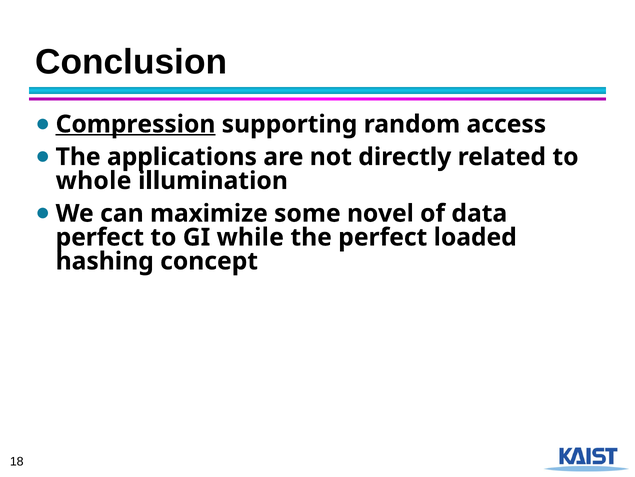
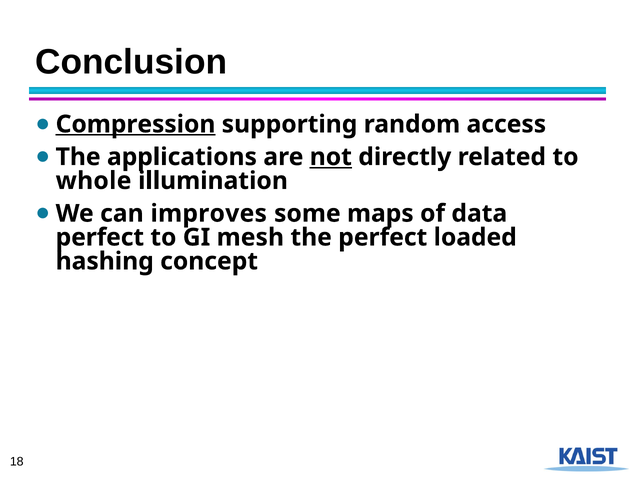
not underline: none -> present (331, 157)
maximize: maximize -> improves (209, 213)
novel: novel -> maps (380, 213)
while: while -> mesh (250, 237)
